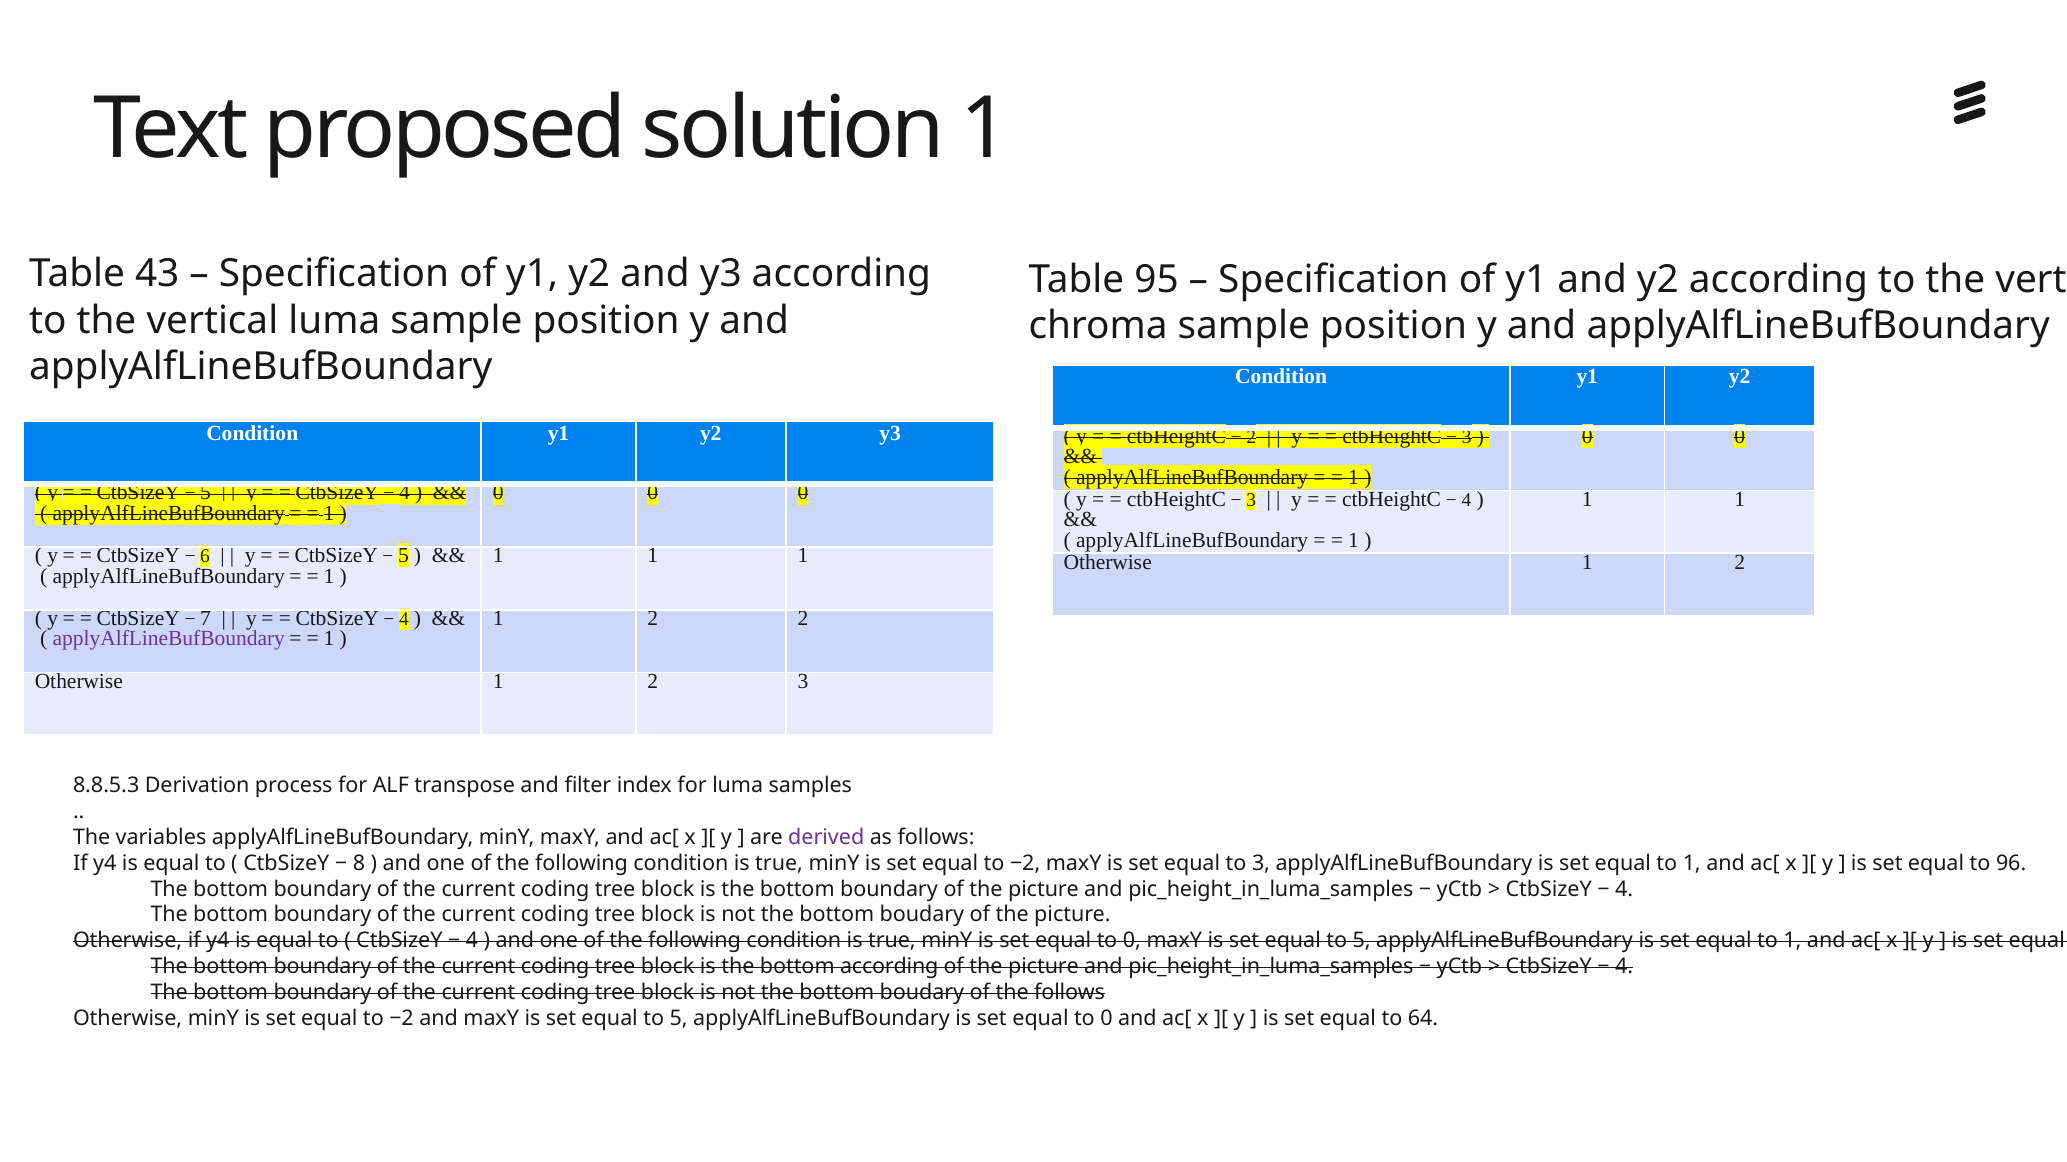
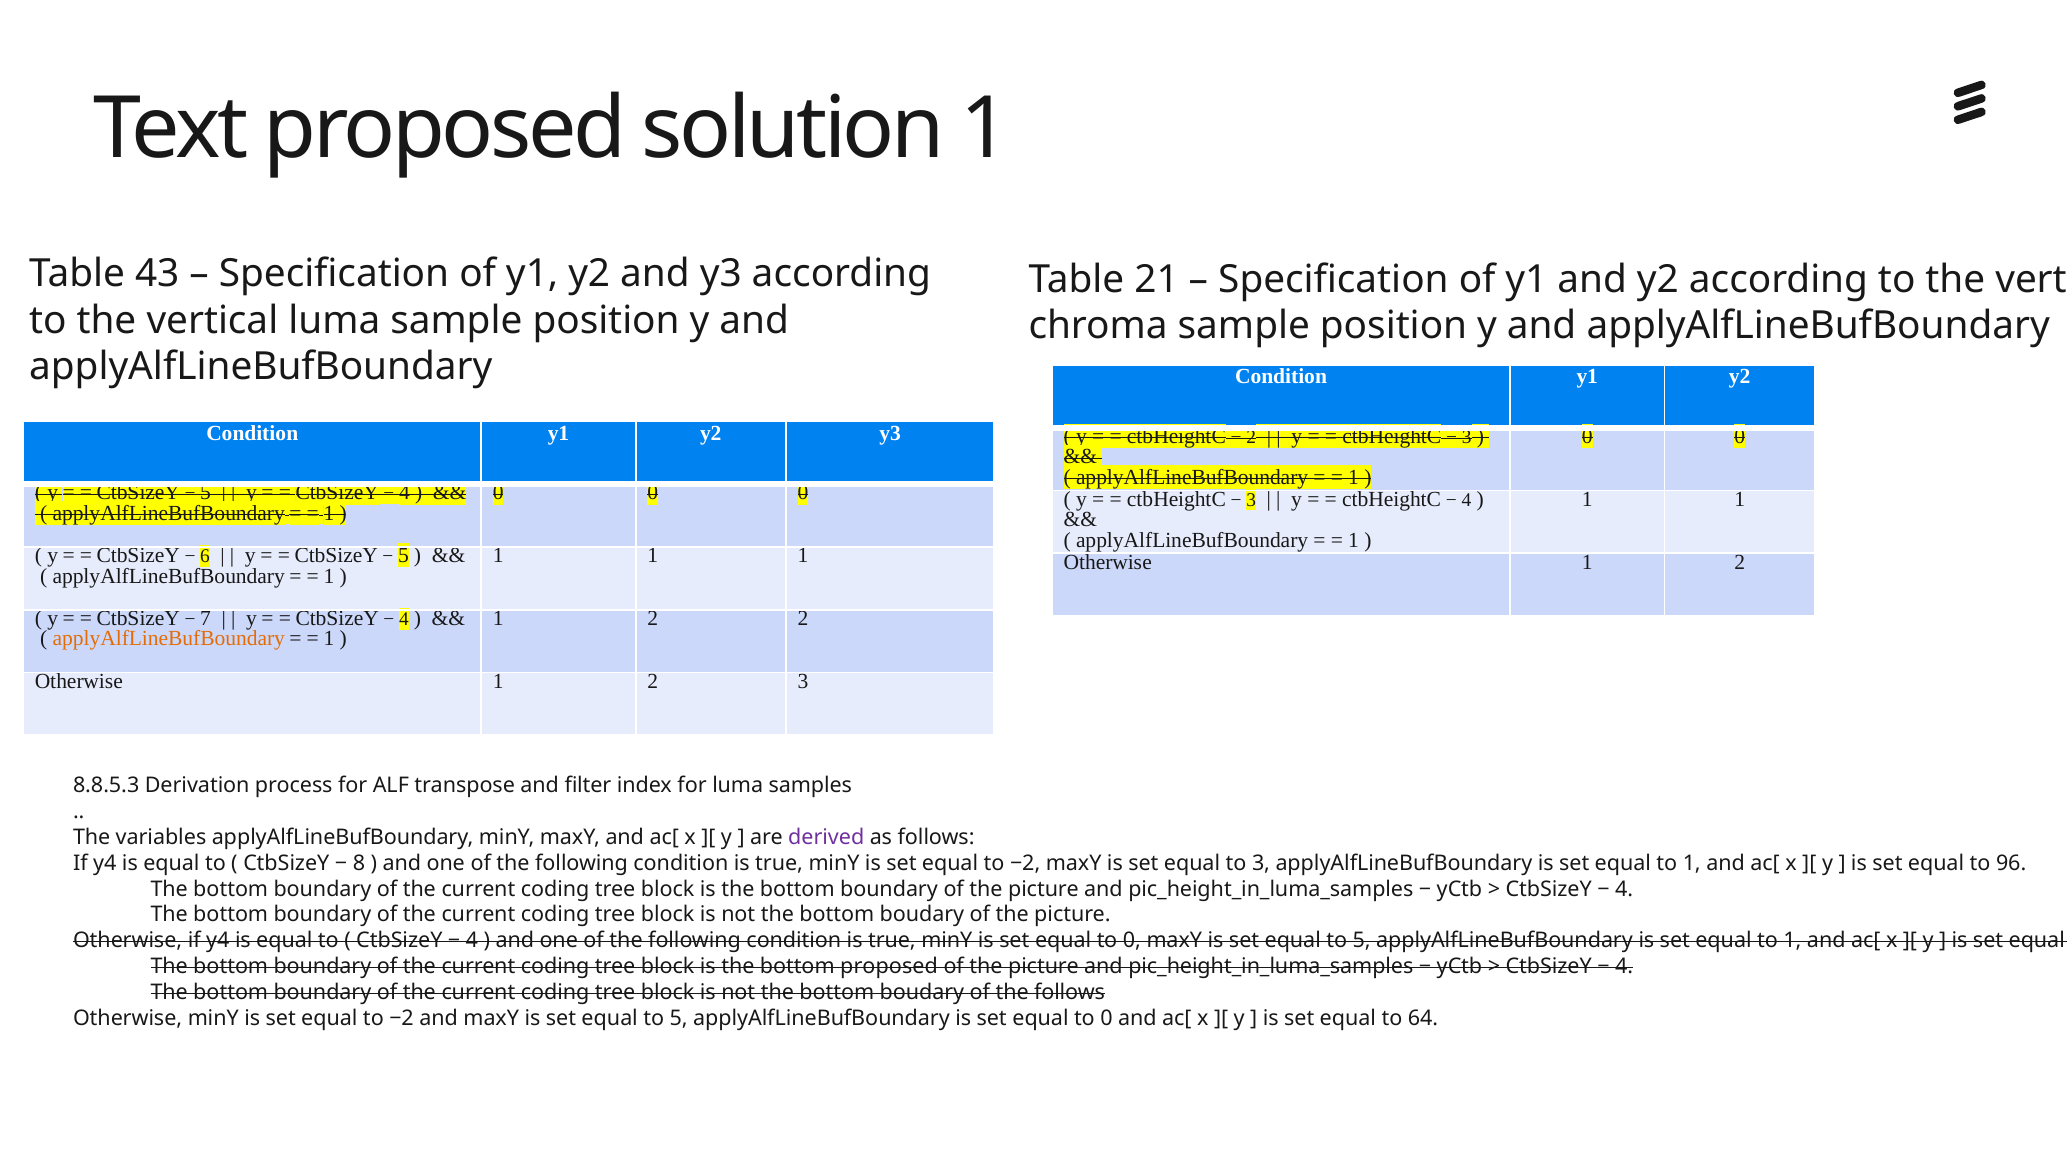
95: 95 -> 21 (1157, 280)
applyAlfLineBufBoundary colour: purple -> orange (169, 639)
bottom according: according -> proposed (889, 967)
